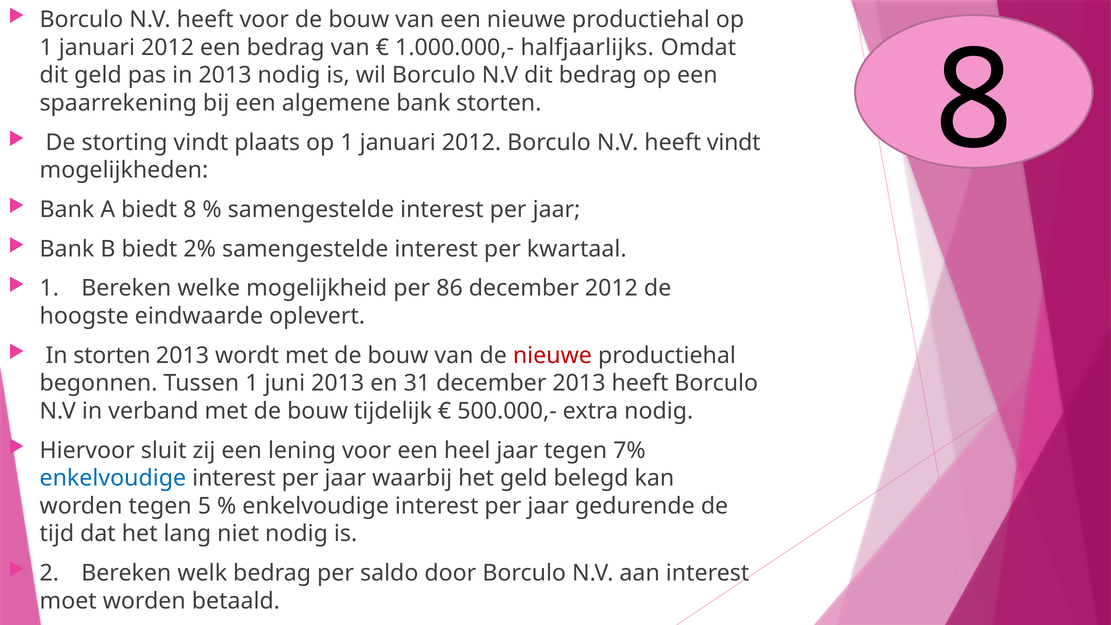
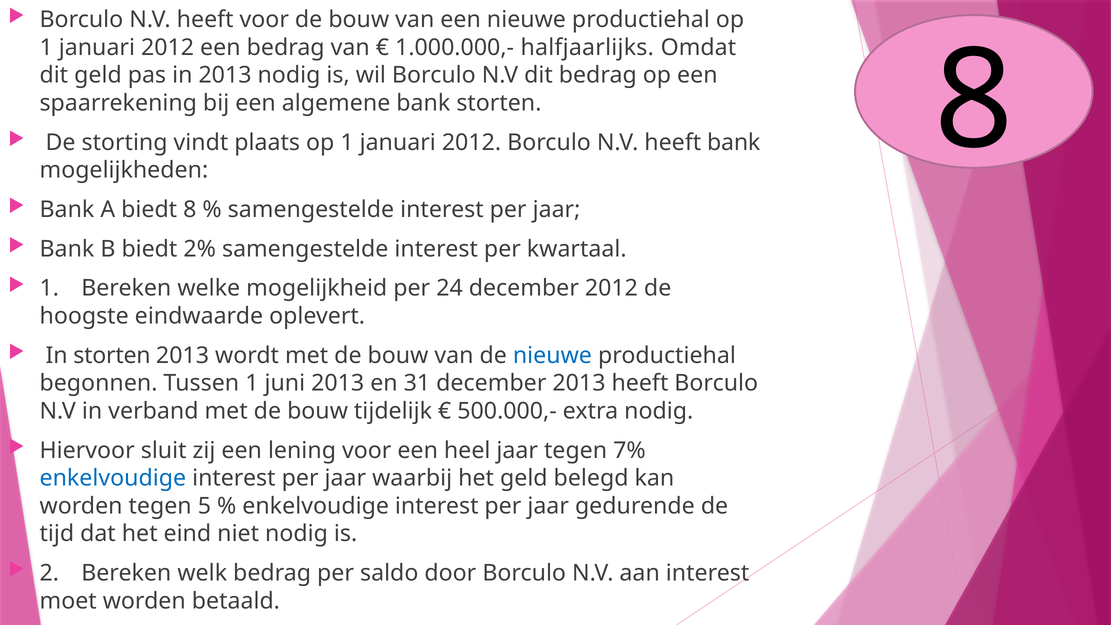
heeft vindt: vindt -> bank (734, 142)
86: 86 -> 24 (450, 288)
nieuwe colour: red -> blue (552, 355)
lang: lang -> eind (187, 534)
